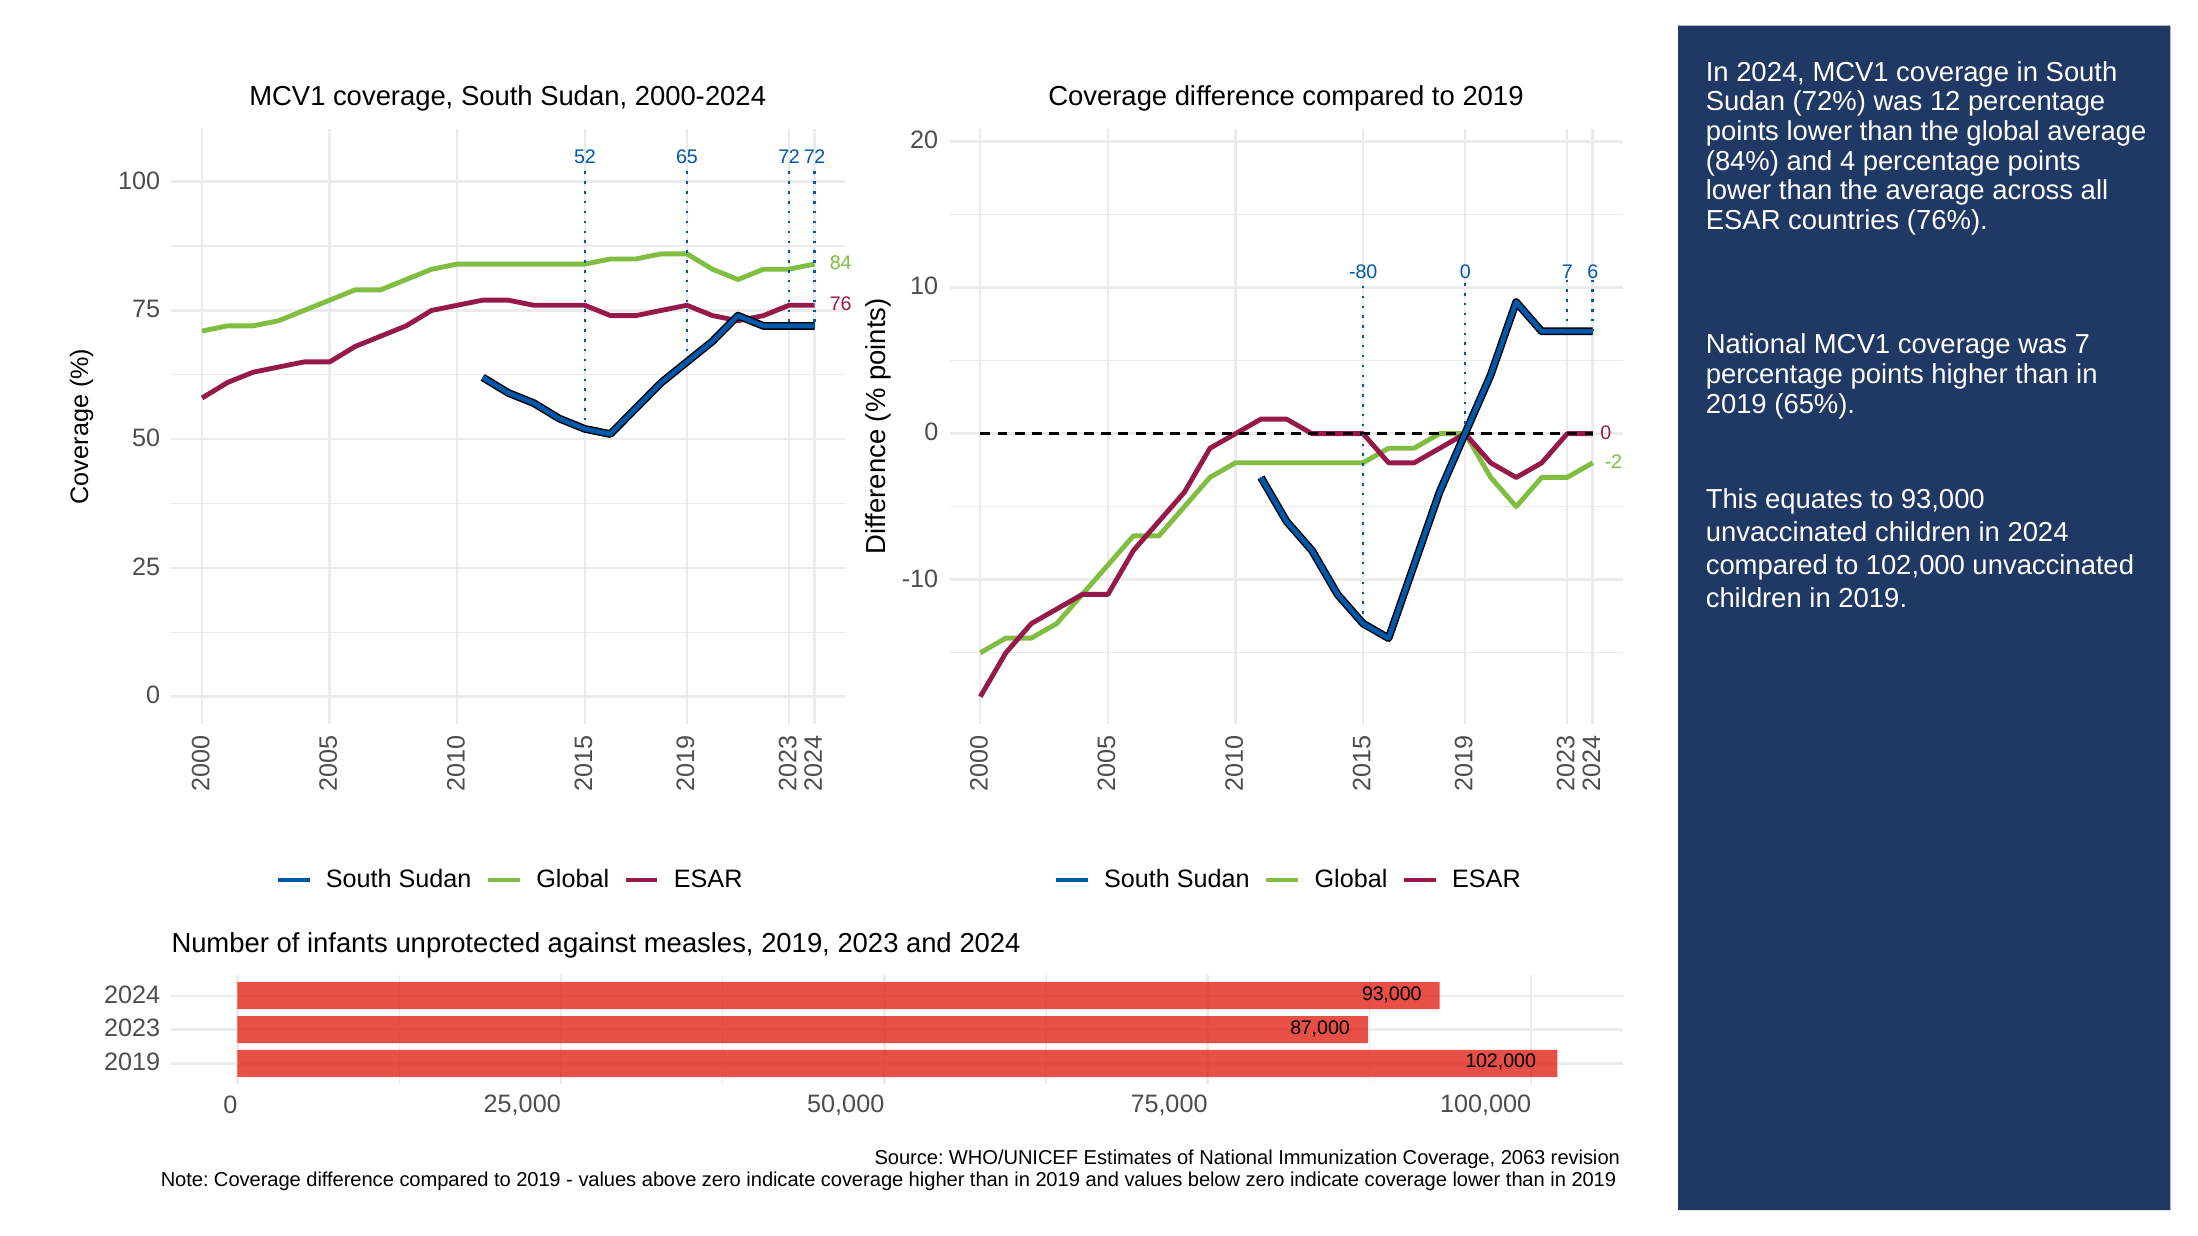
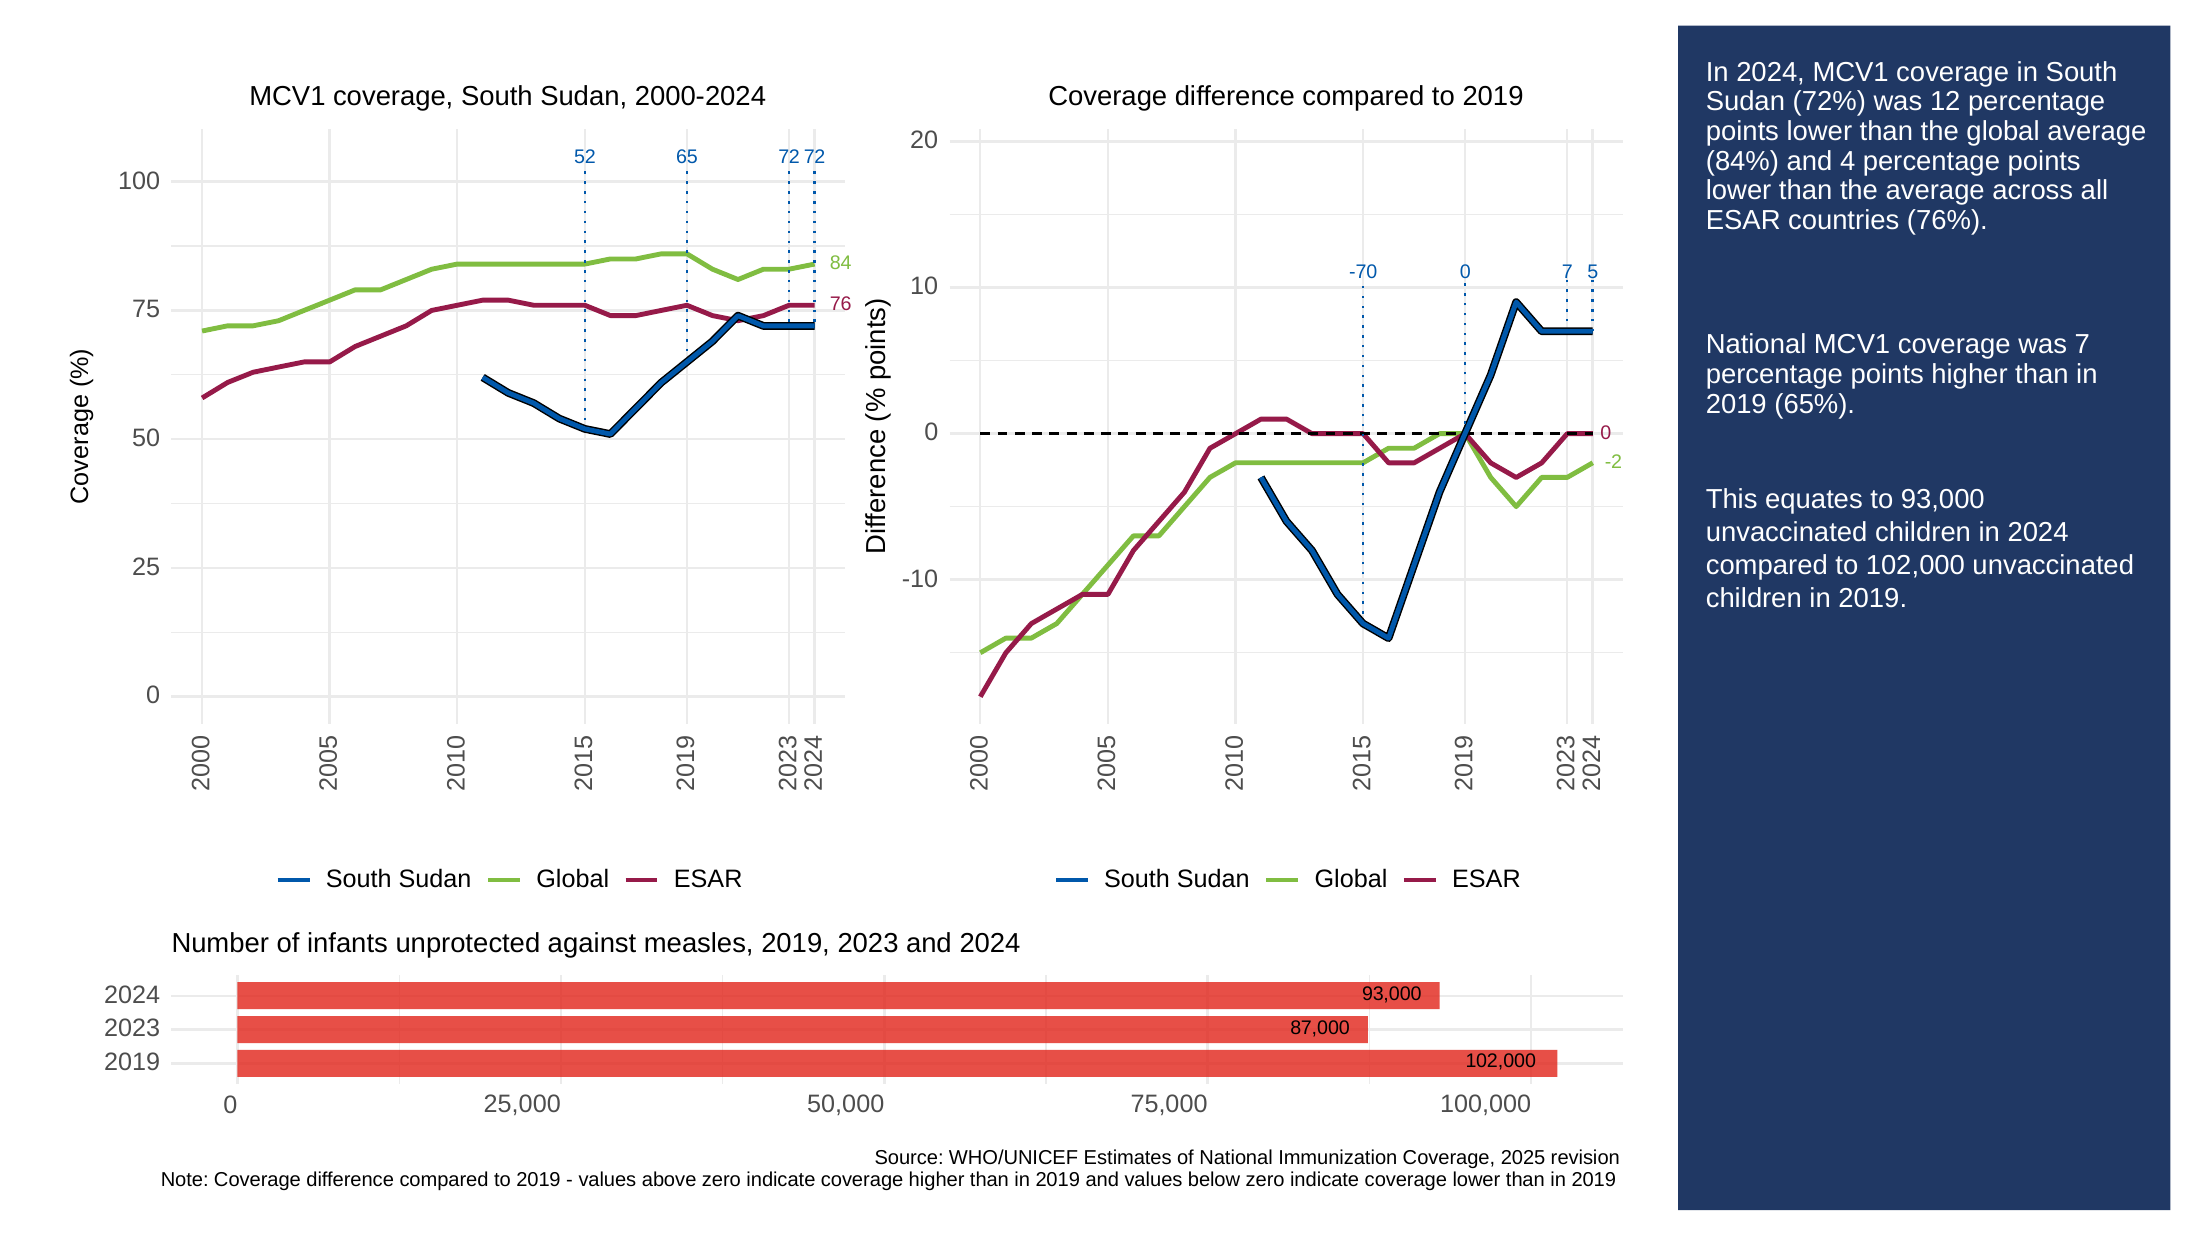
-80: -80 -> -70 (1363, 272)
7 6: 6 -> 5 (1593, 272)
2063: 2063 -> 2025 (1523, 1159)
